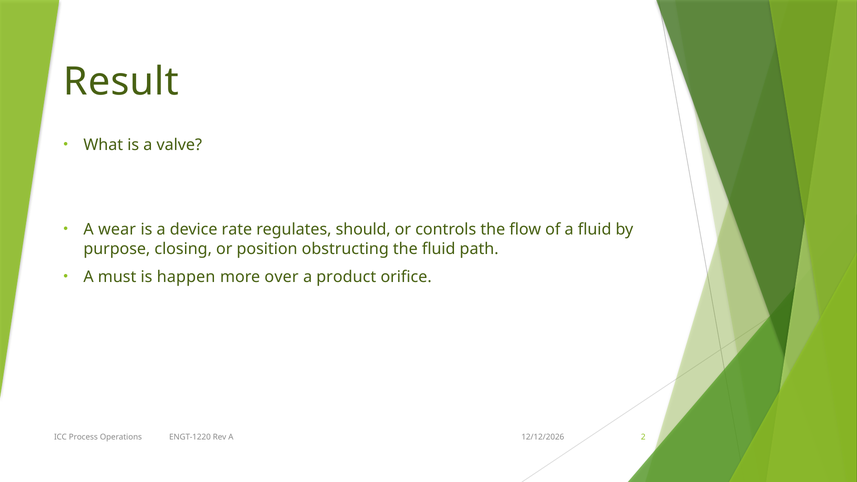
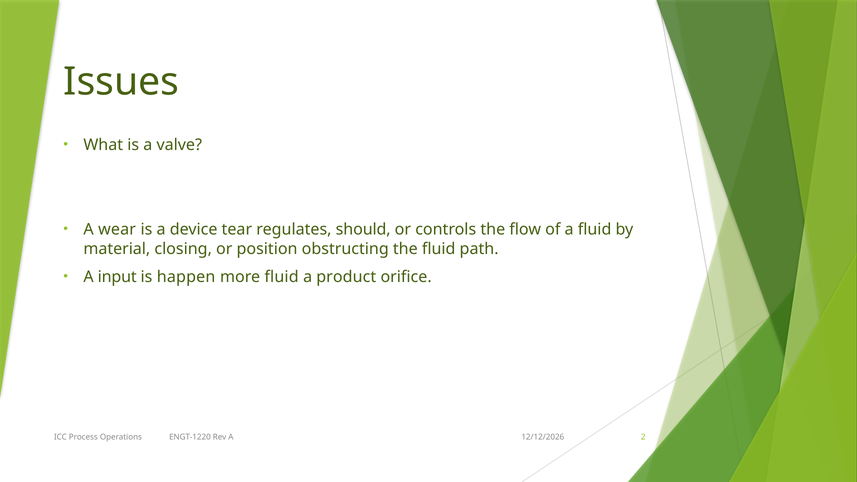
Result: Result -> Issues (121, 82)
rate: rate -> tear (237, 229)
purpose: purpose -> material (117, 249)
must: must -> input (117, 277)
more over: over -> fluid (282, 277)
